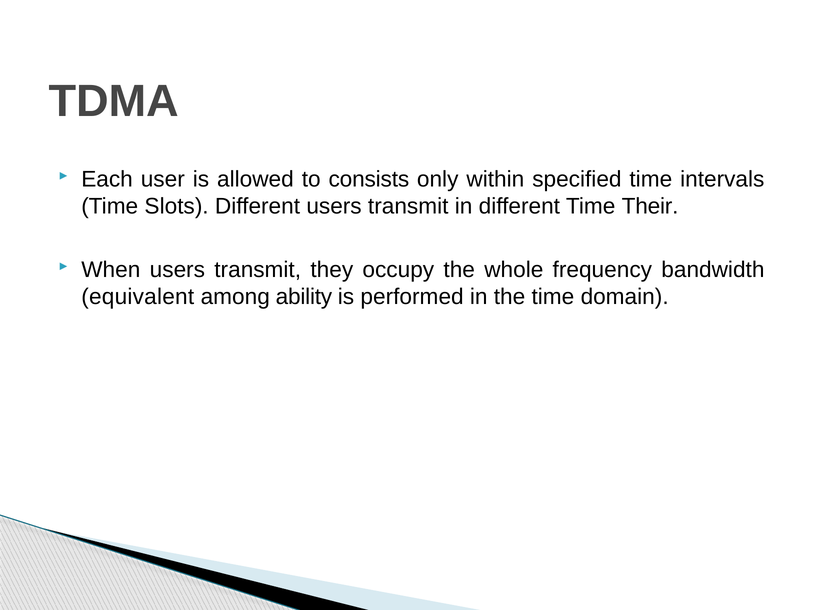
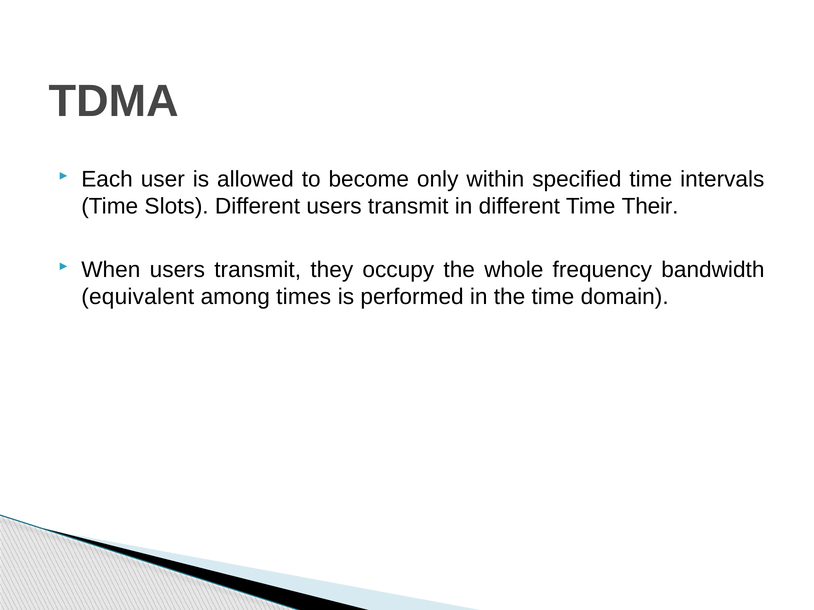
consists: consists -> become (369, 179)
ability: ability -> times (304, 297)
